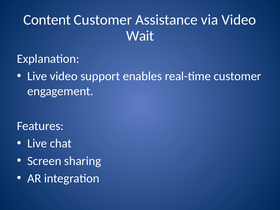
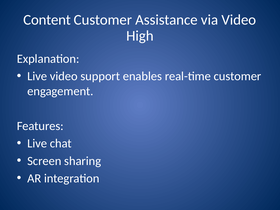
Wait: Wait -> High (140, 36)
